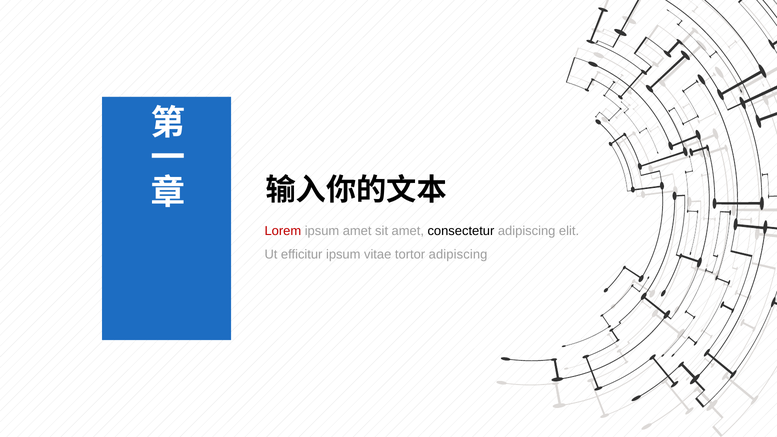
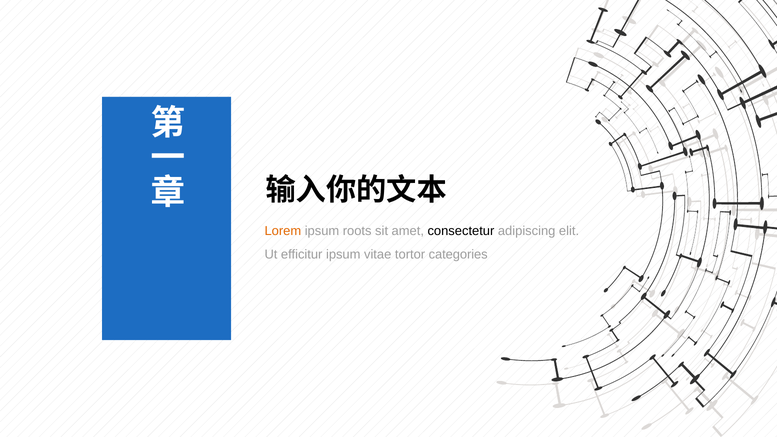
Lorem colour: red -> orange (283, 231)
ipsum amet: amet -> roots (357, 231)
tortor adipiscing: adipiscing -> categories (458, 254)
